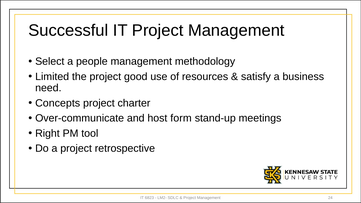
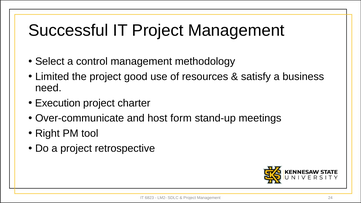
people: people -> control (92, 61)
Concepts: Concepts -> Execution (58, 103)
